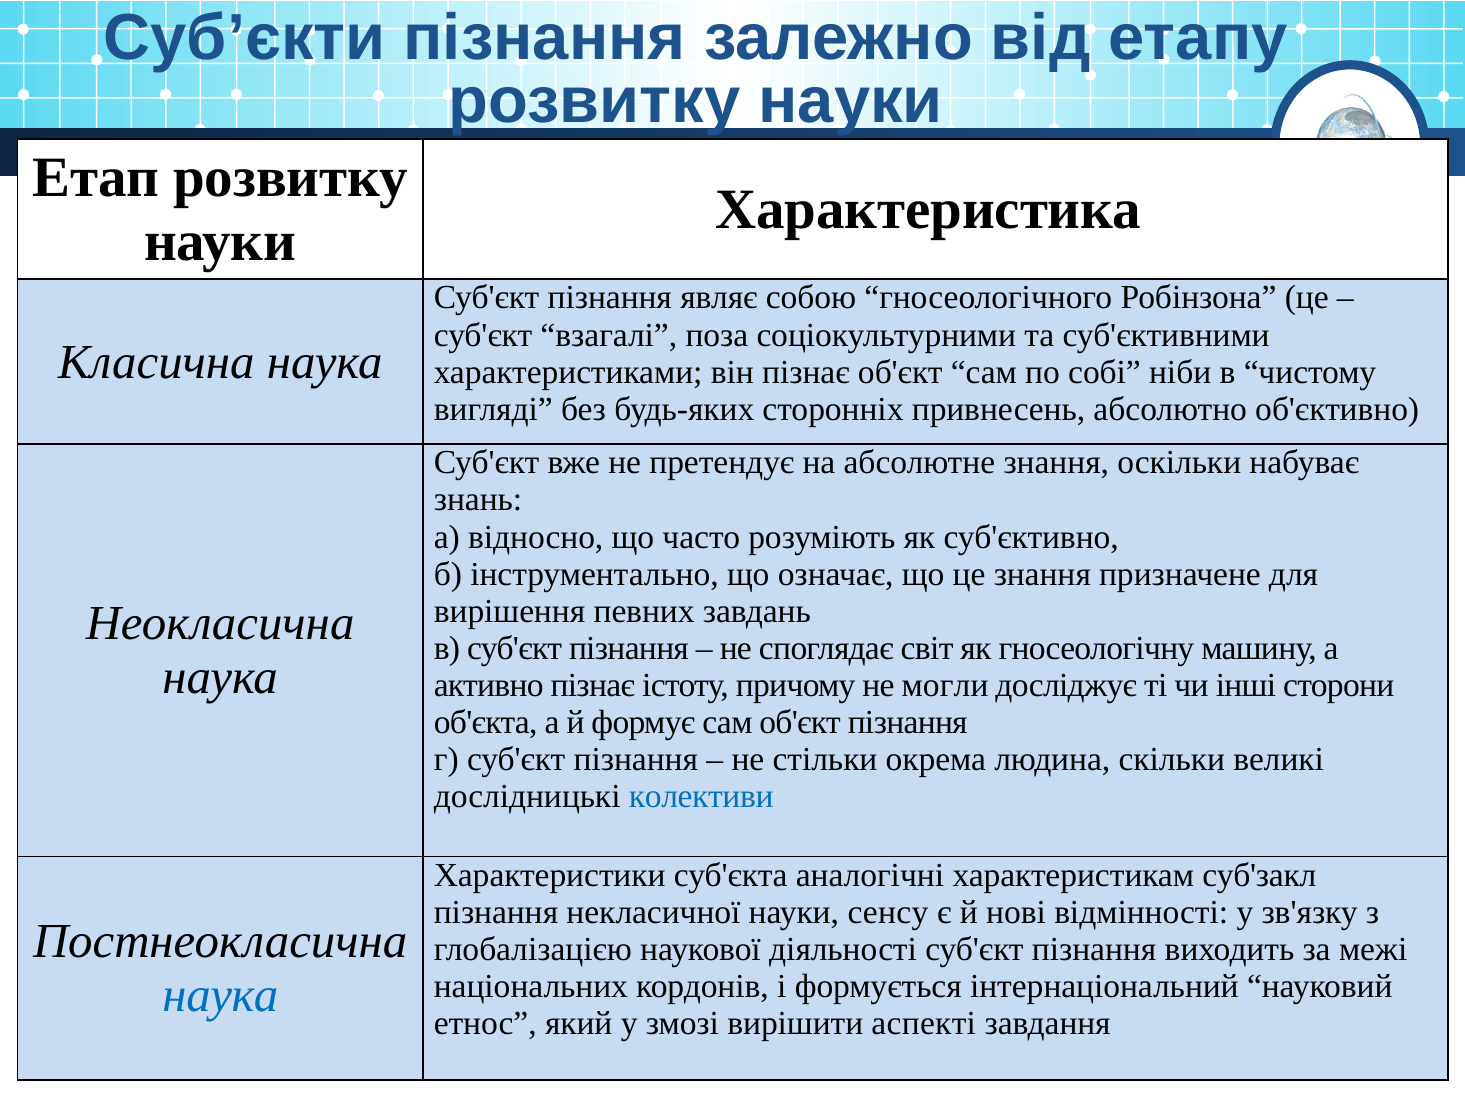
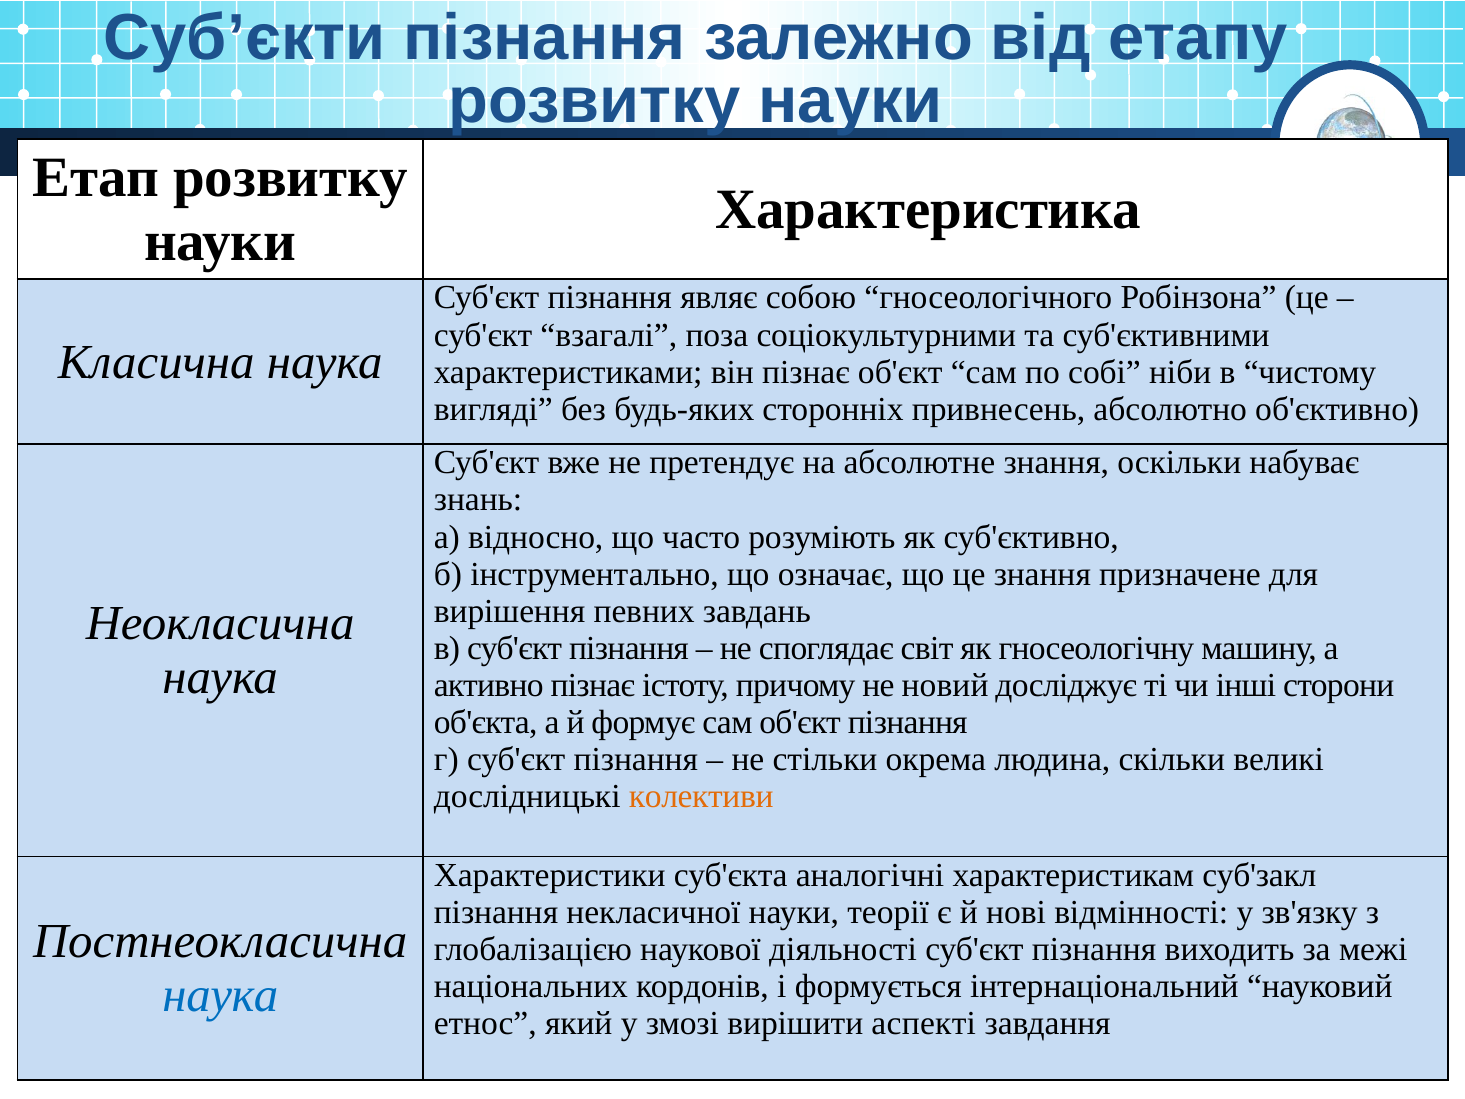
могли: могли -> новий (945, 685)
колективи colour: blue -> orange (701, 796)
сенсу: сенсу -> теорії (888, 912)
